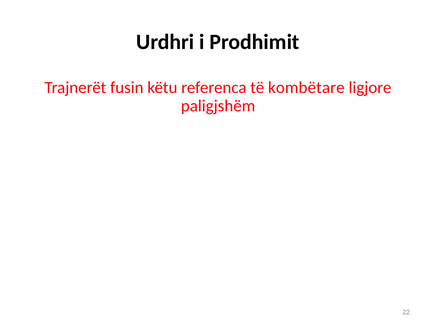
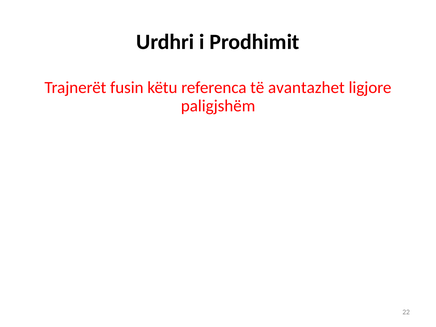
kombëtare: kombëtare -> avantazhet (306, 88)
